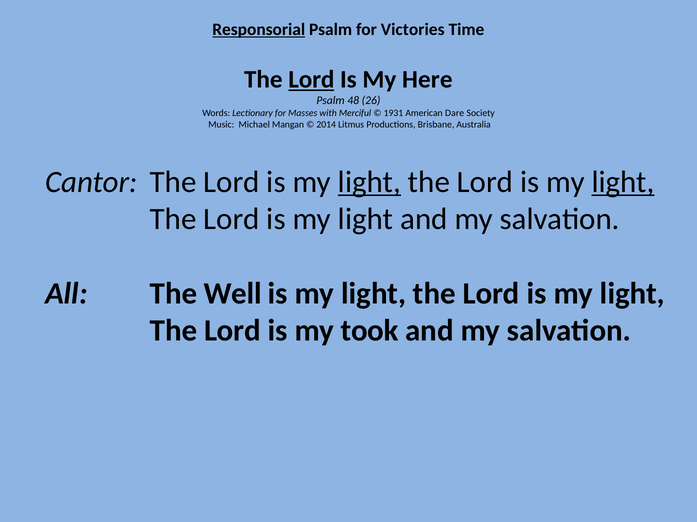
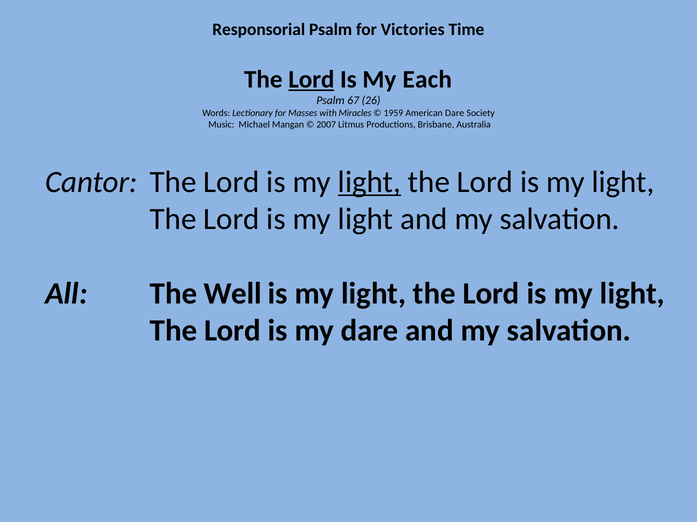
Responsorial underline: present -> none (259, 29)
Here: Here -> Each (427, 79)
48: 48 -> 67 (353, 101)
Merciful: Merciful -> Miracles (355, 113)
1931: 1931 -> 1959 (393, 113)
2014: 2014 -> 2007 (326, 125)
light underline: present -> none (623, 182)
my took: took -> dare (370, 331)
